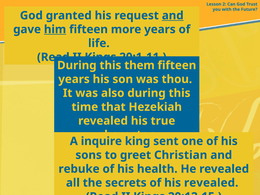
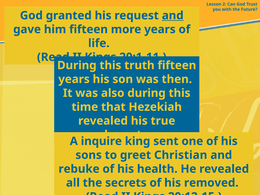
him underline: present -> none (55, 29)
them: them -> truth (139, 65)
thou: thou -> then (177, 79)
his revealed: revealed -> removed (211, 183)
